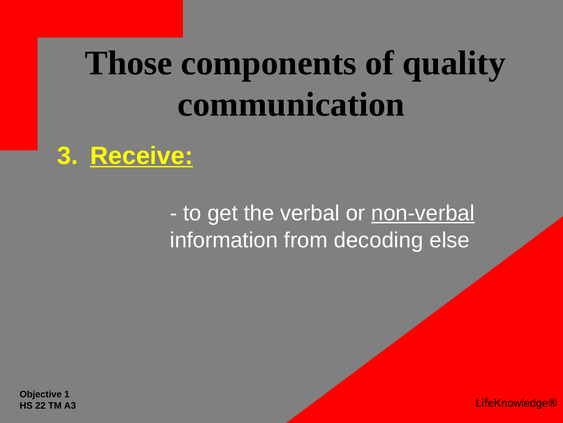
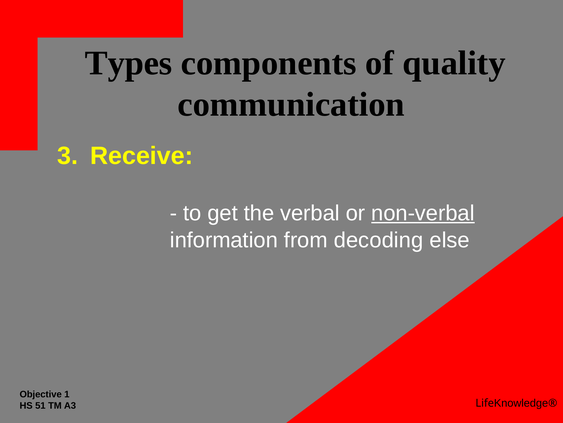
Those: Those -> Types (129, 63)
Receive underline: present -> none (142, 156)
22: 22 -> 51 (40, 405)
